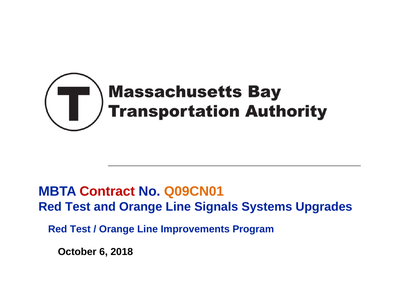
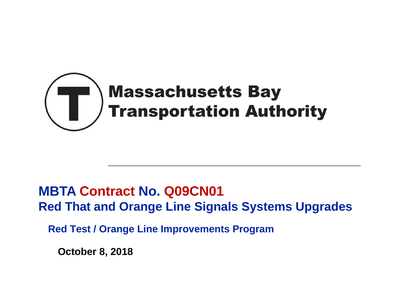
Q09CN01 colour: orange -> red (194, 191)
Test: Test -> That (78, 207)
6: 6 -> 8 (104, 252)
